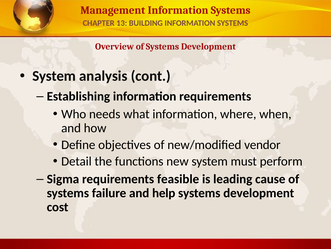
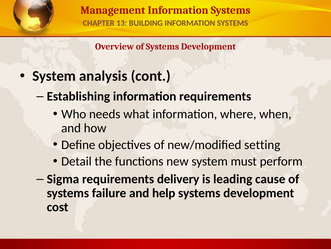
vendor: vendor -> setting (262, 144)
feasible: feasible -> delivery (178, 179)
